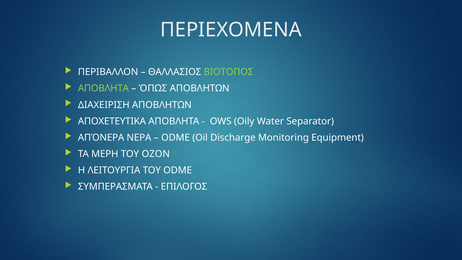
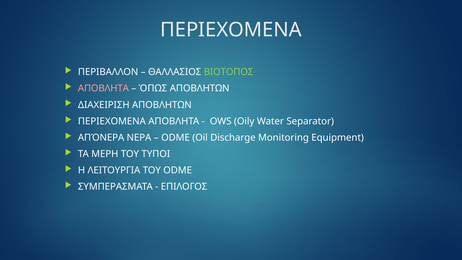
ΑΠΟΒΛΗΤΑ colour: light green -> pink (103, 88)
ΑΠΟΧΕΤΕΥΤΙΚΑ: ΑΠΟΧΕΤΕΥΤΙΚΑ -> ΠΕΡΙΕΧΟΜΕΝΑ (112, 121)
ΟΖΟΝ: ΟΖΟΝ -> ΤΥΠΟΙ (156, 154)
